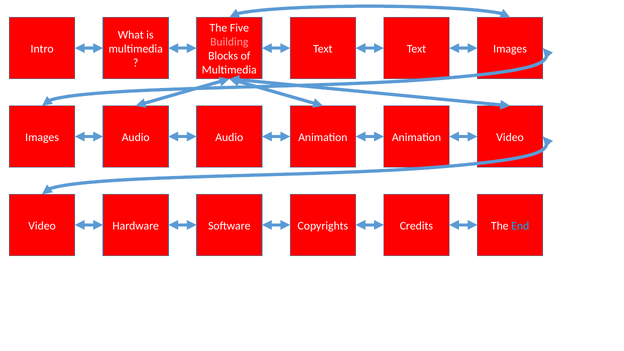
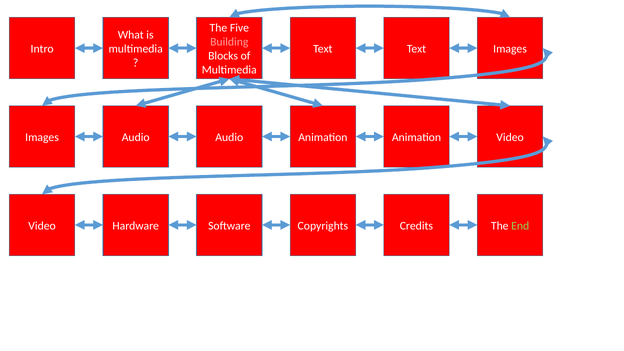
End colour: light blue -> light green (520, 226)
